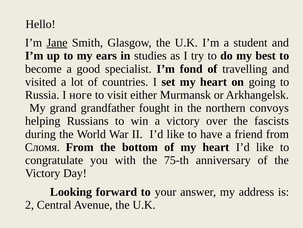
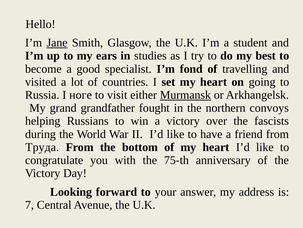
Murmansk underline: none -> present (185, 95)
Сломя: Сломя -> Труда (42, 147)
2: 2 -> 7 (30, 204)
